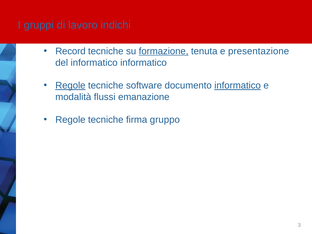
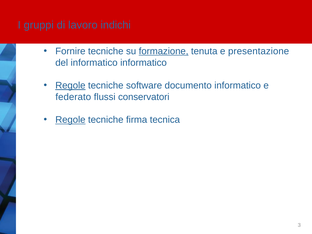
Record: Record -> Fornire (70, 51)
informatico underline: present -> none (238, 86)
modalità: modalità -> federato (73, 97)
emanazione: emanazione -> conservatori (144, 97)
Regole underline: none -> present (70, 120)
gruppo: gruppo -> tecnica (165, 120)
